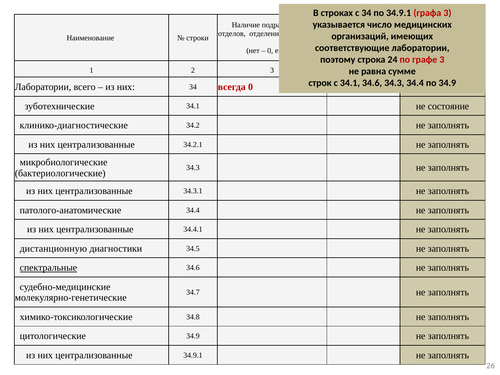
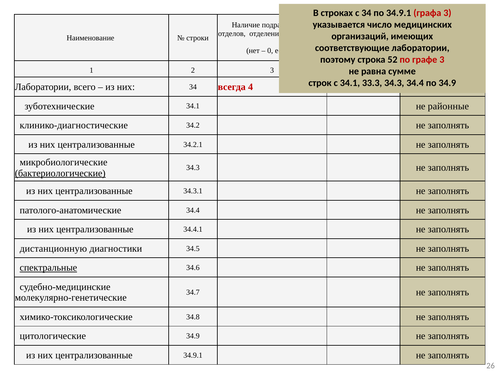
24: 24 -> 52 (392, 60)
34.1 34.6: 34.6 -> 33.3 (372, 83)
всегда 0: 0 -> 4 (251, 87)
состояние: состояние -> районные (448, 106)
бактериологические underline: none -> present (60, 173)
